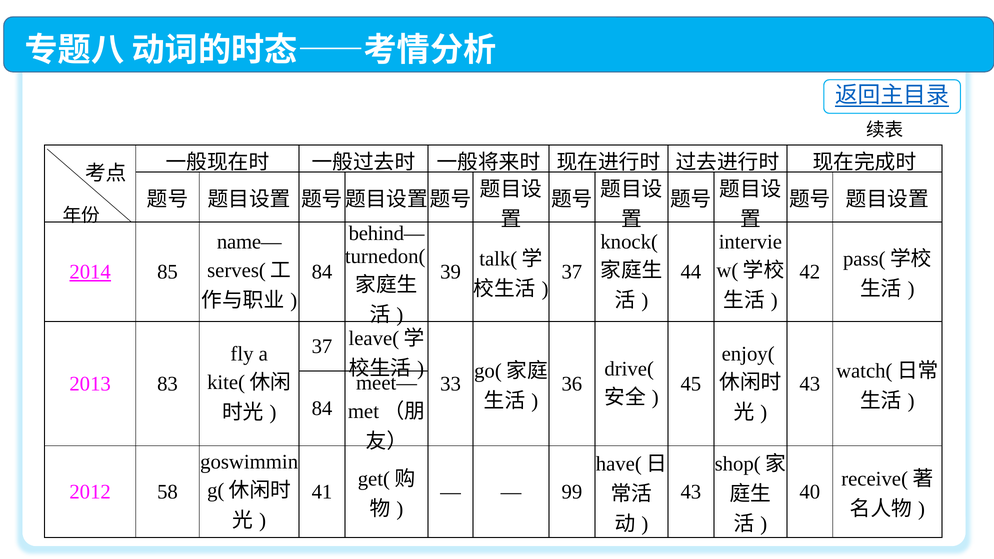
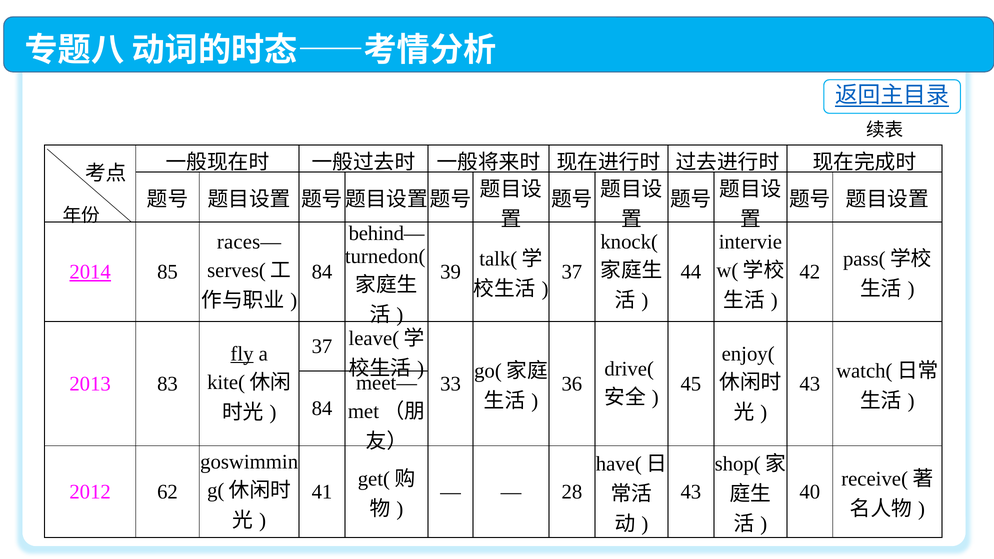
name—: name— -> races— (249, 242)
fly underline: none -> present (242, 354)
58: 58 -> 62 (168, 492)
99: 99 -> 28 (572, 492)
